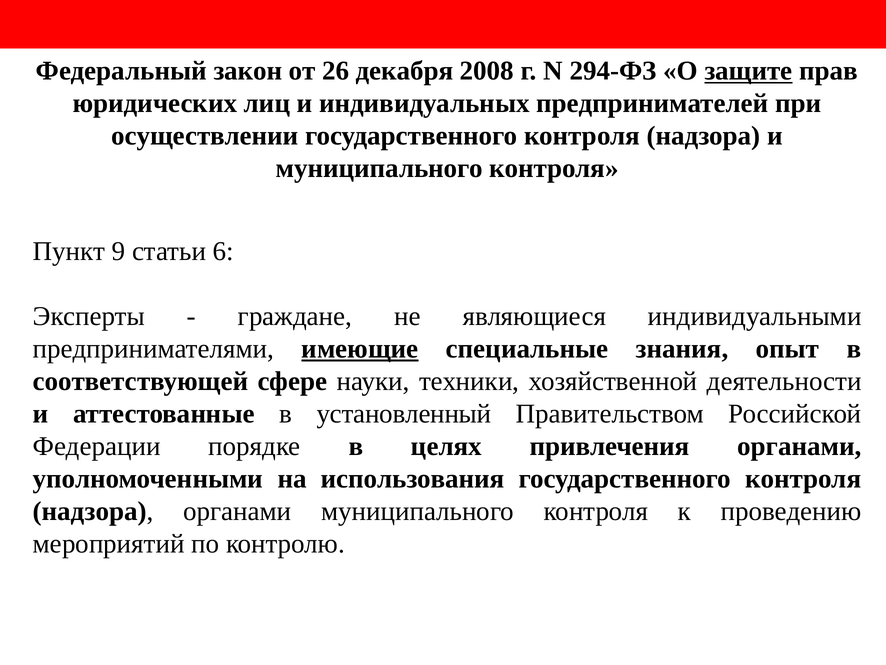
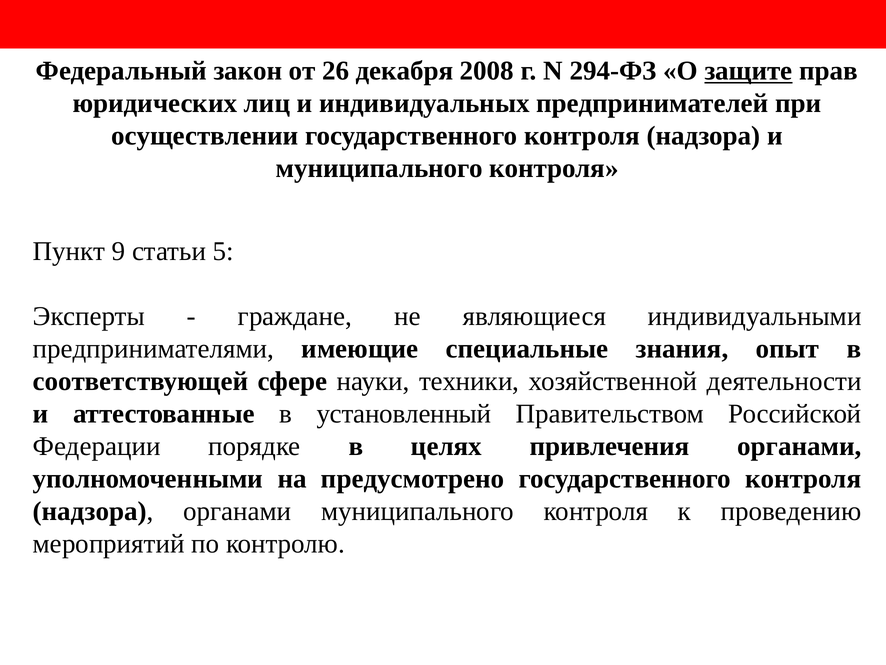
6: 6 -> 5 (223, 251)
имеющие underline: present -> none (360, 349)
использования: использования -> предусмотрено (413, 478)
